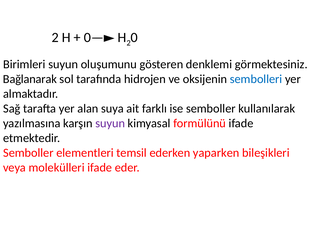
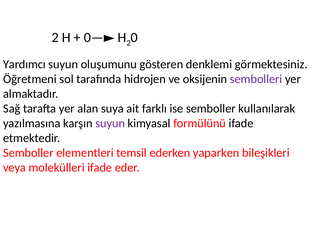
Birimleri: Birimleri -> Yardımcı (24, 64)
Bağlanarak: Bağlanarak -> Öğretmeni (30, 79)
sembolleri colour: blue -> purple (256, 79)
